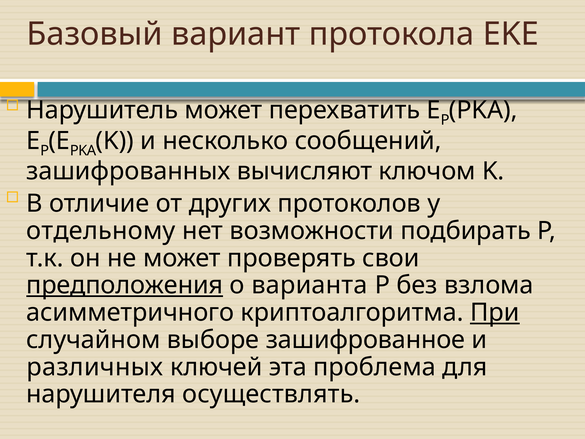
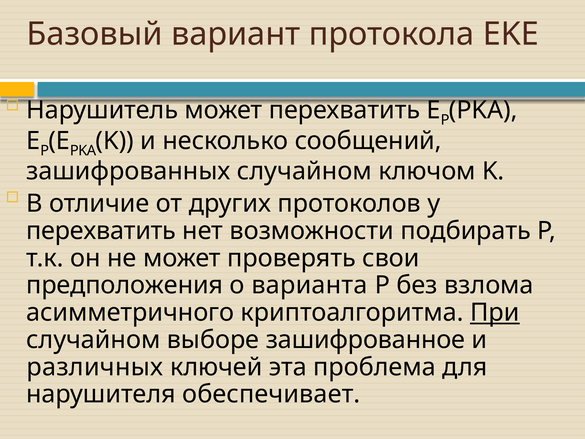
зашифрованных вычисляют: вычисляют -> случайном (304, 171)
отдельному: отдельному -> перехватить (101, 231)
предположения underline: present -> none (125, 285)
осуществлять: осуществлять -> обеспечивает (271, 394)
